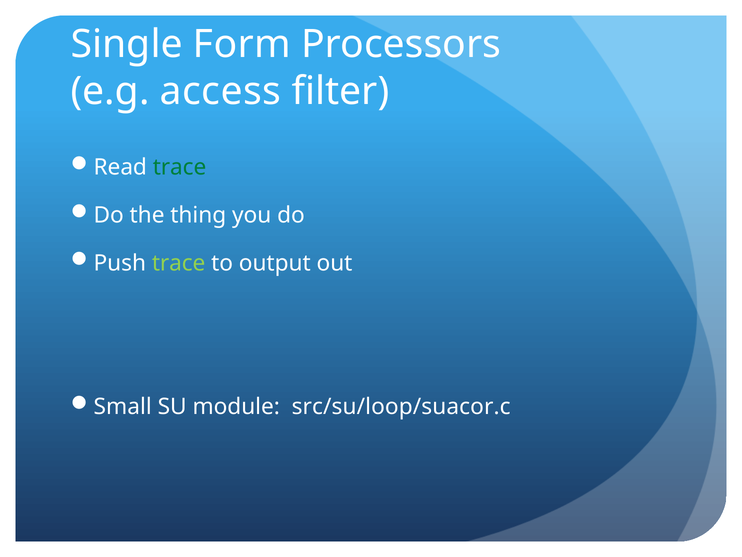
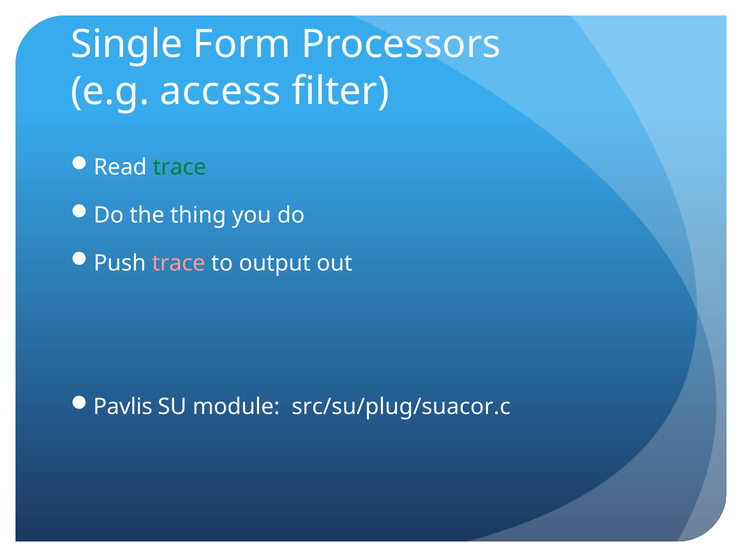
trace colour: light green -> pink (179, 263)
Small: Small -> Pavlis (123, 406)
src/su/loop/suacor.c: src/su/loop/suacor.c -> src/su/plug/suacor.c (401, 406)
